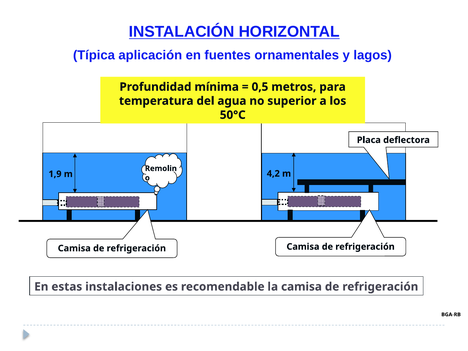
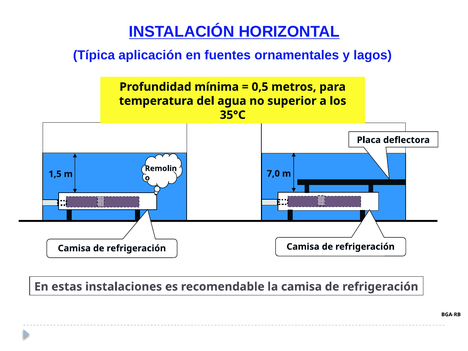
50°C: 50°C -> 35°C (233, 115)
1,9: 1,9 -> 1,5 (55, 174)
4,2: 4,2 -> 7,0 (273, 174)
